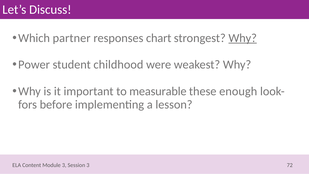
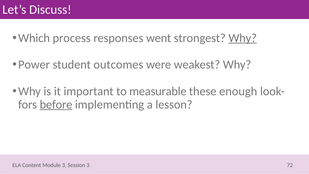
partner: partner -> process (72, 38)
chart: chart -> went (159, 38)
childhood: childhood -> outcomes (118, 65)
before underline: none -> present (56, 104)
